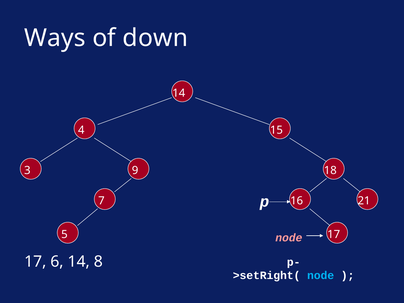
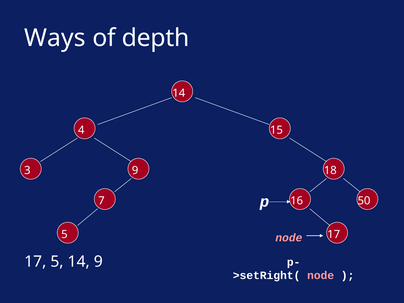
down: down -> depth (156, 38)
21: 21 -> 50 (364, 201)
17 6: 6 -> 5 (57, 262)
14 8: 8 -> 9 (98, 262)
node colour: light blue -> pink (321, 275)
